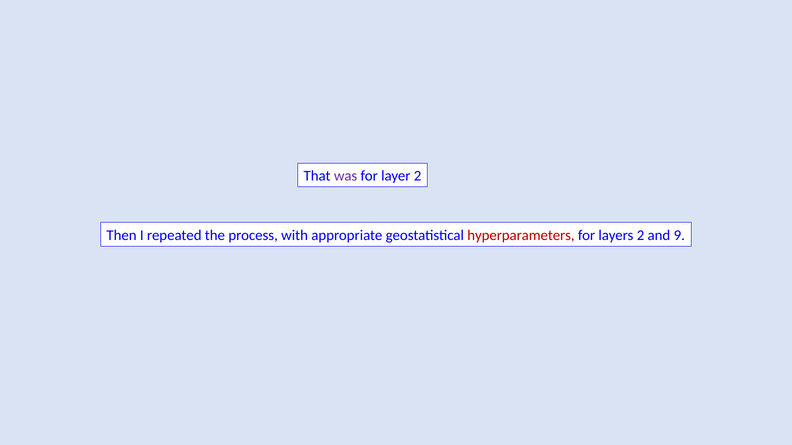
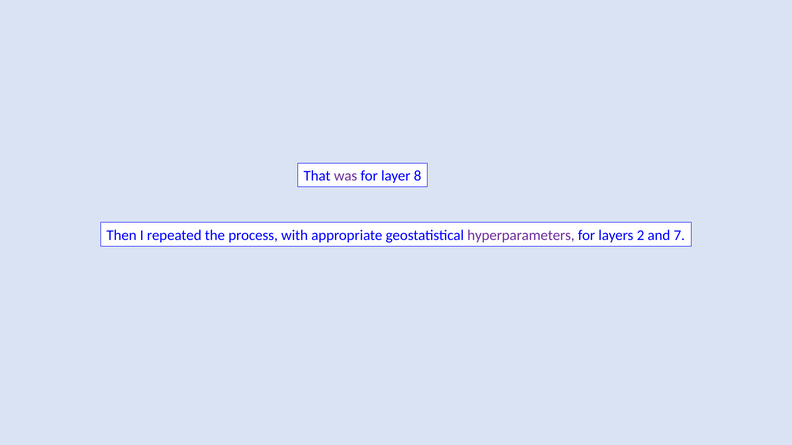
layer 2: 2 -> 8 (418, 176)
hyperparameters colour: red -> purple (521, 236)
9: 9 -> 7 (679, 236)
